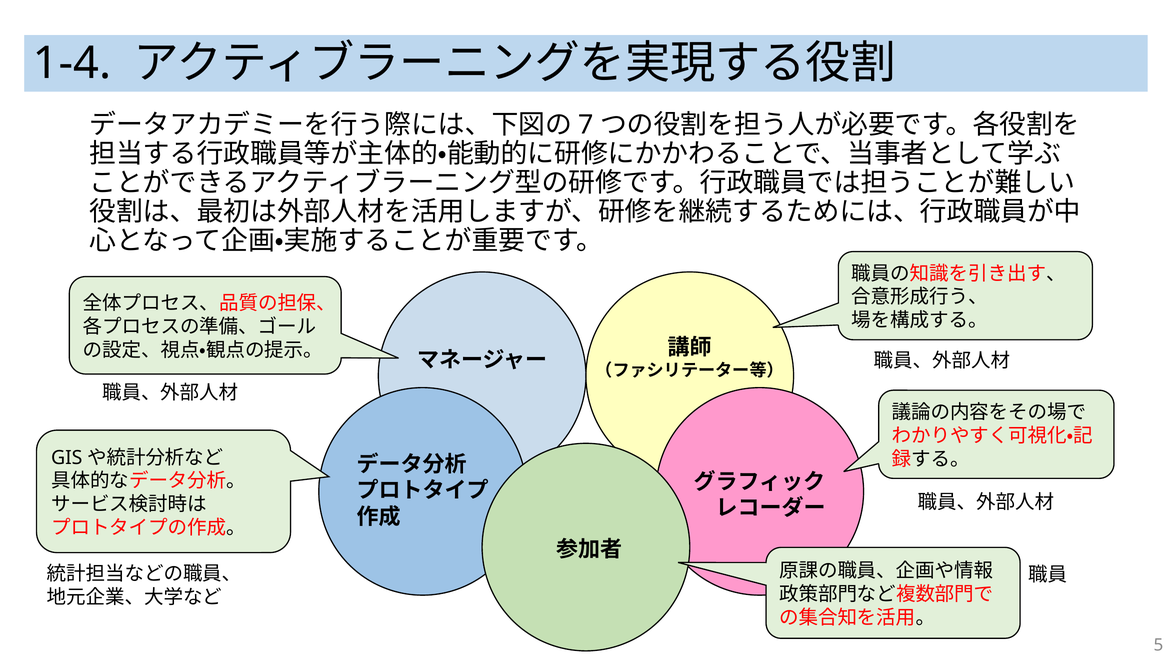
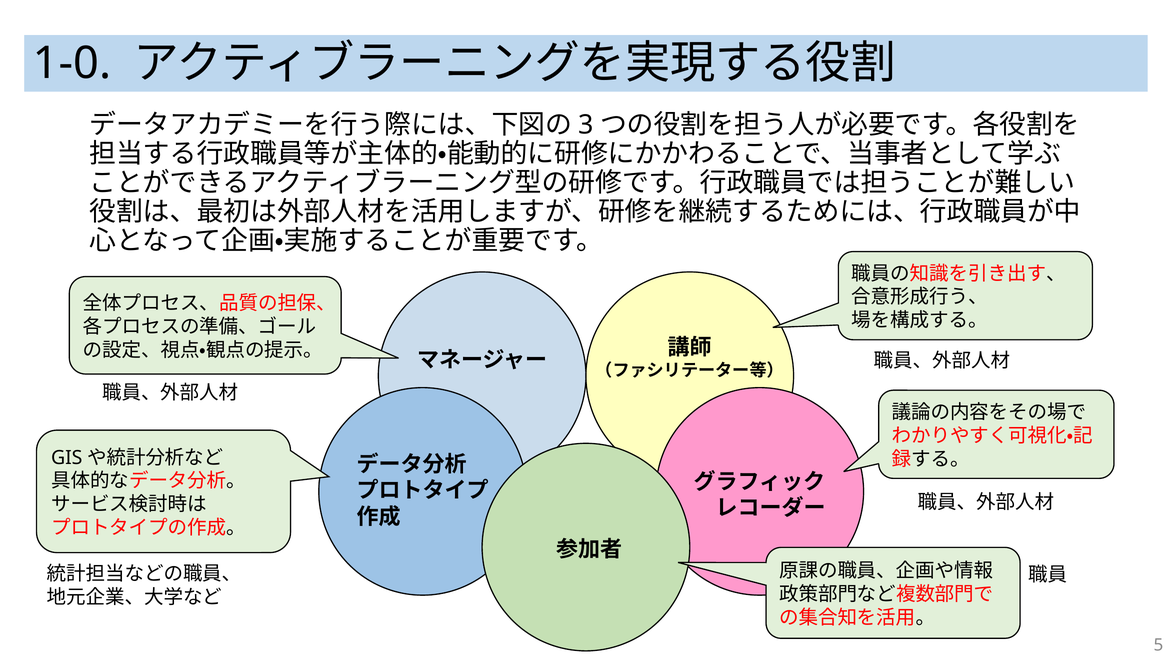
1-4: 1-4 -> 1-0 (72, 64)
7: 7 -> 3 (586, 125)
